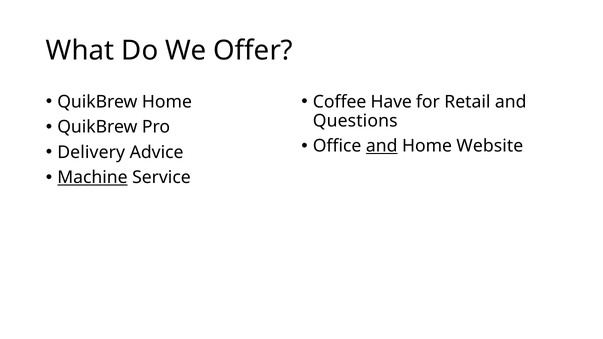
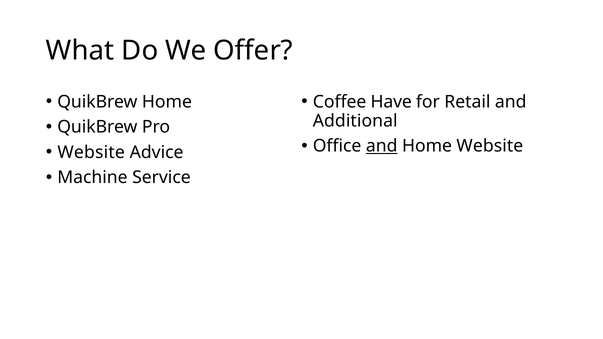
Questions: Questions -> Additional (355, 121)
Delivery: Delivery -> Website (91, 152)
Machine underline: present -> none (92, 178)
